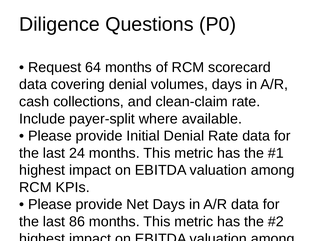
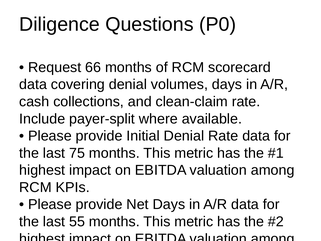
64: 64 -> 66 (93, 67)
24: 24 -> 75 (77, 153)
86: 86 -> 55 (77, 221)
